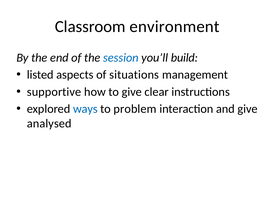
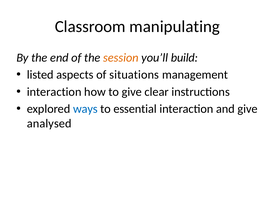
environment: environment -> manipulating (175, 27)
session colour: blue -> orange (121, 58)
supportive: supportive -> interaction (54, 92)
problem: problem -> essential (135, 109)
